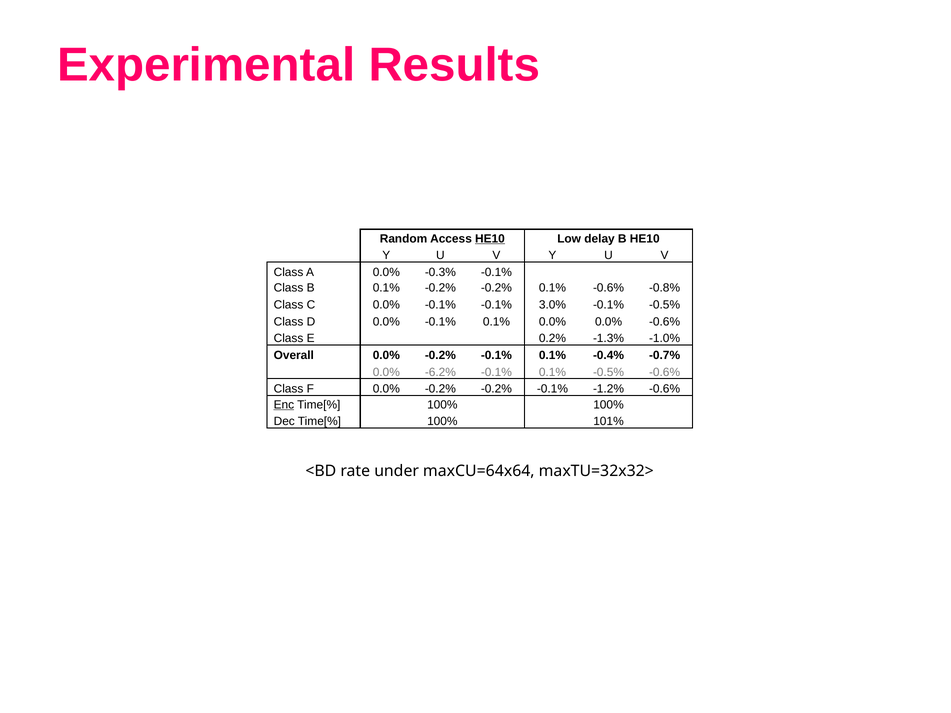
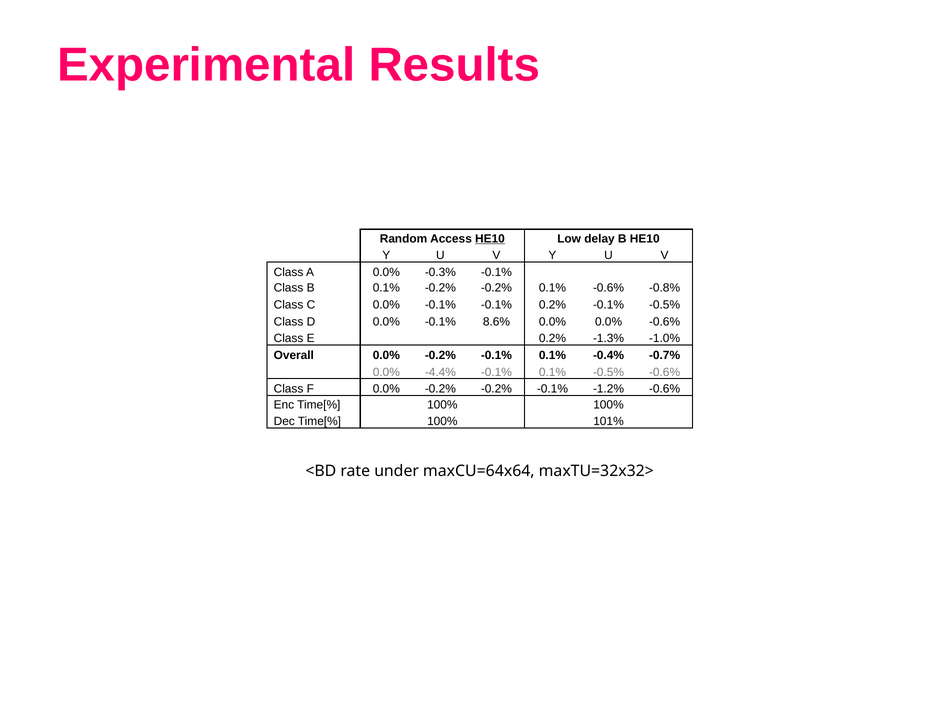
-0.1% 3.0%: 3.0% -> 0.2% (553, 305)
0.0% -0.1% 0.1%: 0.1% -> 8.6% (496, 322)
-6.2%: -6.2% -> -4.4% (440, 372)
Enc underline: present -> none (284, 405)
